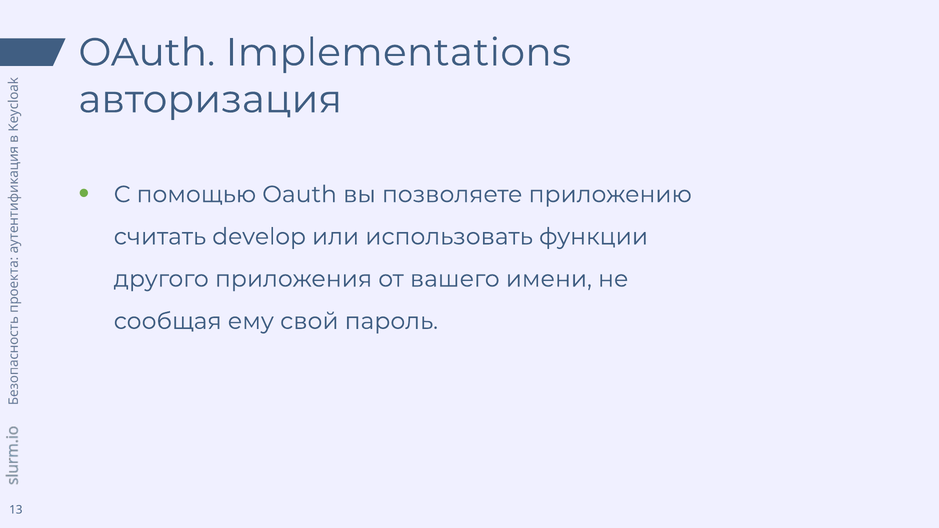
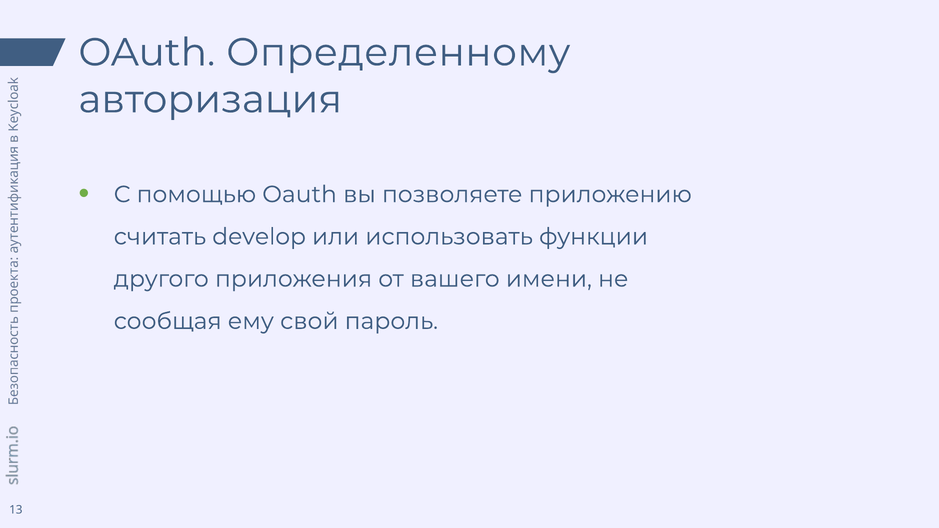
Implementations: Implementations -> Определенному (398, 53)
